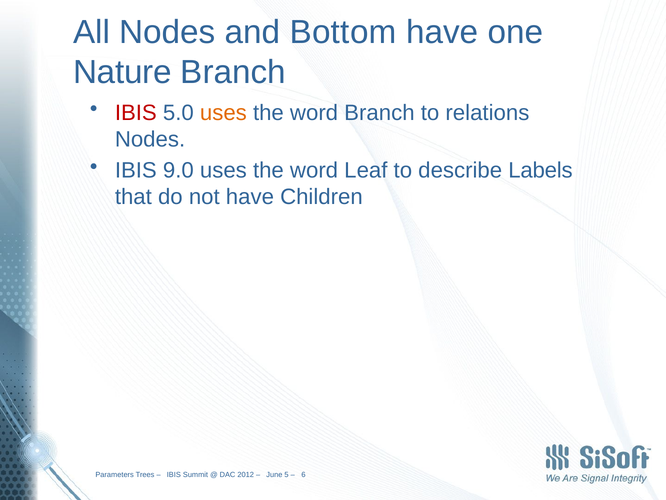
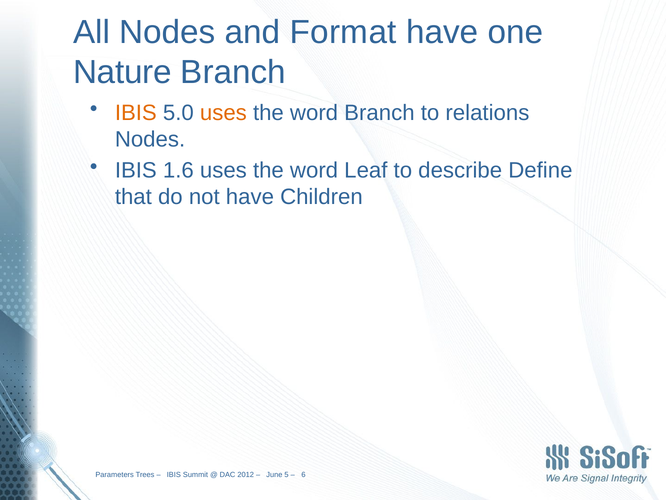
Bottom: Bottom -> Format (343, 32)
IBIS colour: red -> orange (136, 113)
9.0: 9.0 -> 1.6 (178, 170)
Labels: Labels -> Define (540, 170)
